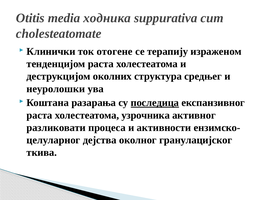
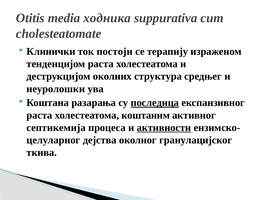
отогене: отогене -> постоји (115, 51)
узрочника: узрочника -> коштаним (146, 115)
разликовати: разликовати -> септикемија (56, 127)
активности underline: none -> present (164, 127)
